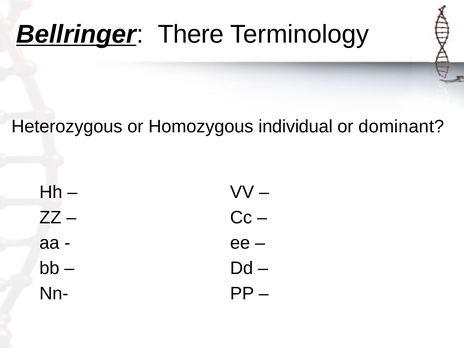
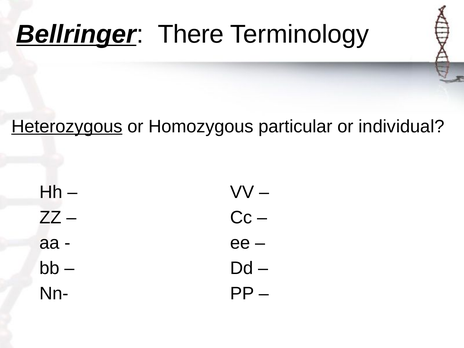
Heterozygous underline: none -> present (67, 126)
individual: individual -> particular (296, 126)
dominant: dominant -> individual (402, 126)
